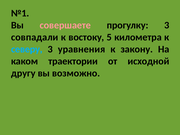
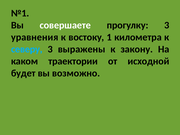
совершаете colour: pink -> white (65, 25)
совпадали: совпадали -> уравнения (35, 37)
5: 5 -> 1 (109, 37)
уравнения: уравнения -> выражены (82, 49)
другу: другу -> будет (23, 73)
